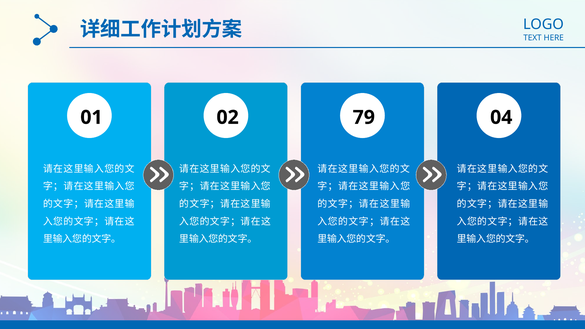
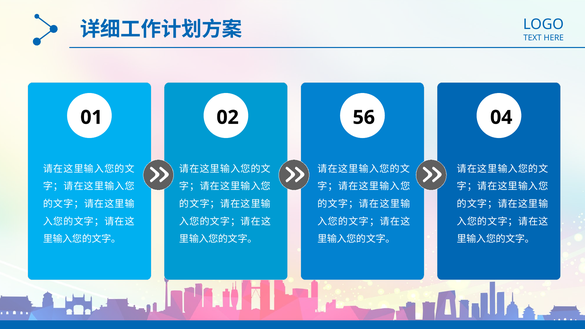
79: 79 -> 56 (364, 117)
